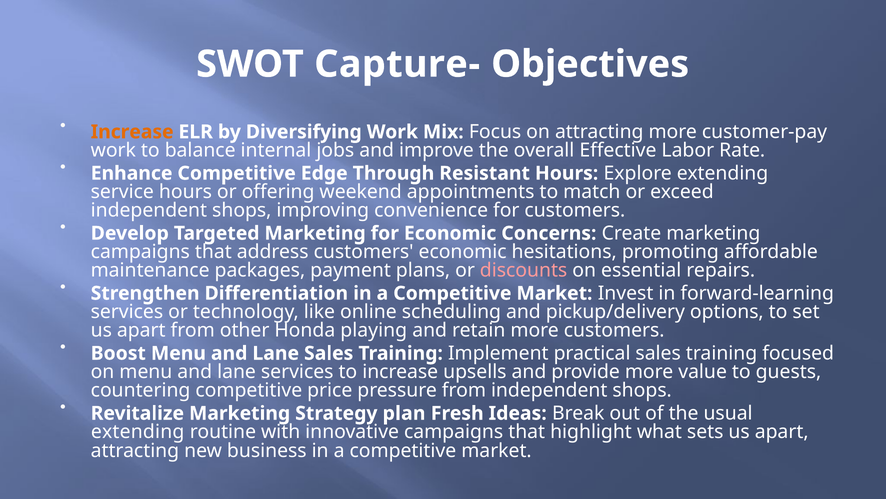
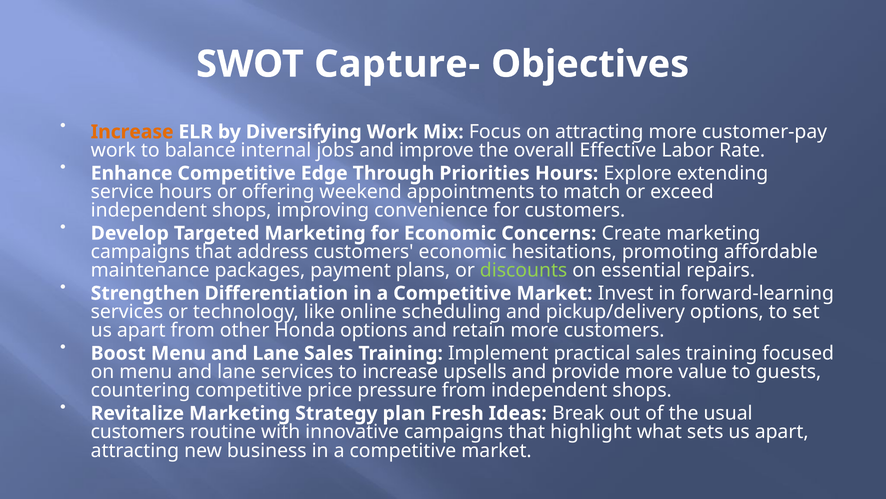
Resistant: Resistant -> Priorities (485, 173)
discounts colour: pink -> light green (524, 270)
Honda playing: playing -> options (374, 330)
extending: extending -> customers (138, 431)
